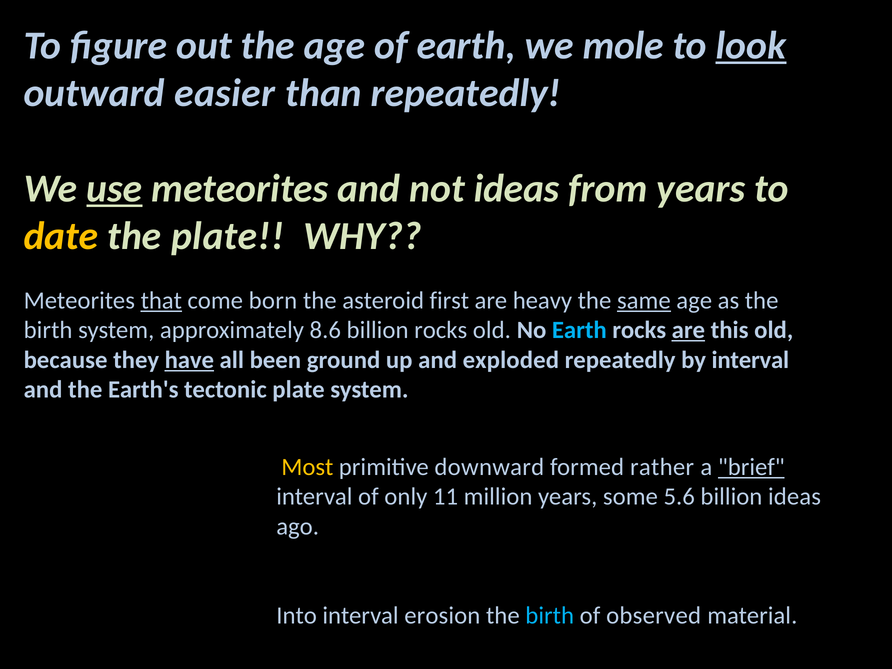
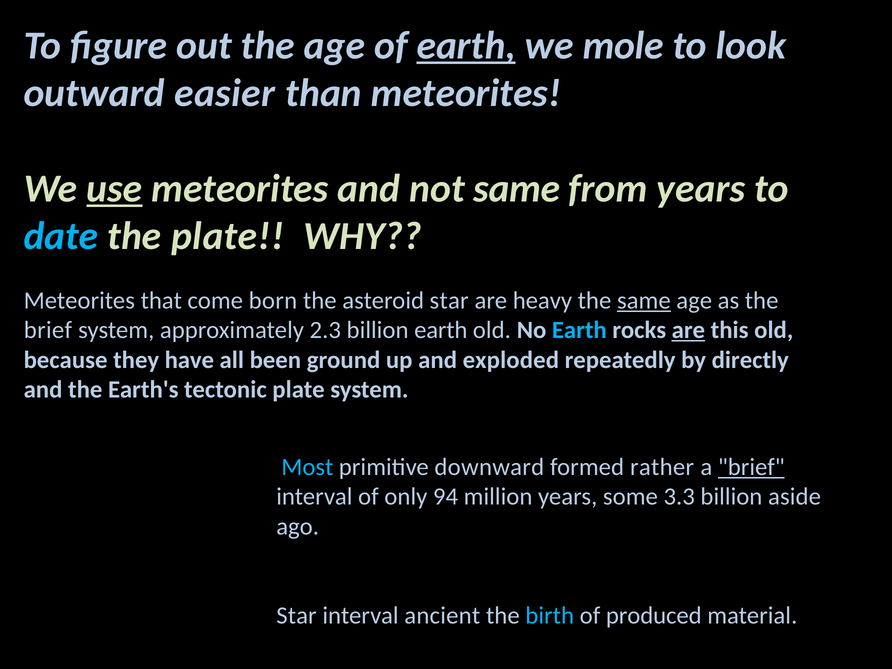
earth underline: none -> present (466, 46)
look underline: present -> none (751, 46)
than repeatedly: repeatedly -> meteorites (466, 93)
not ideas: ideas -> same (517, 189)
date colour: yellow -> light blue (61, 236)
that underline: present -> none (161, 301)
asteroid first: first -> star (449, 301)
birth: birth -> brief (48, 330)
8.6: 8.6 -> 2.3 (325, 330)
billion rocks: rocks -> earth (441, 330)
have underline: present -> none (189, 360)
by interval: interval -> directly (750, 360)
Most colour: yellow -> light blue (307, 467)
11: 11 -> 94 (446, 497)
5.6: 5.6 -> 3.3 (679, 497)
billion ideas: ideas -> aside (795, 497)
Into: Into -> Star (297, 616)
erosion: erosion -> ancient (442, 616)
observed: observed -> produced (654, 616)
